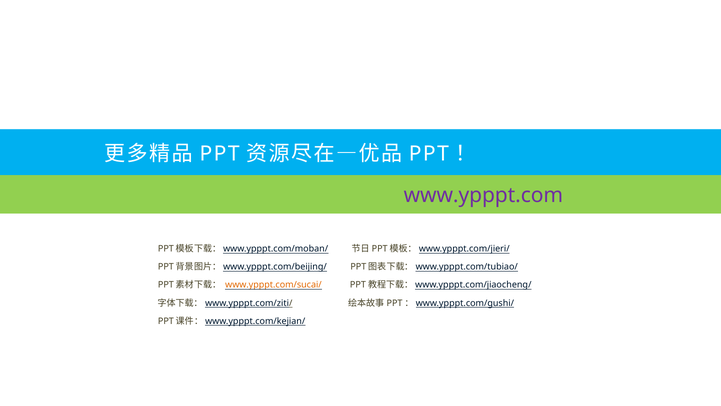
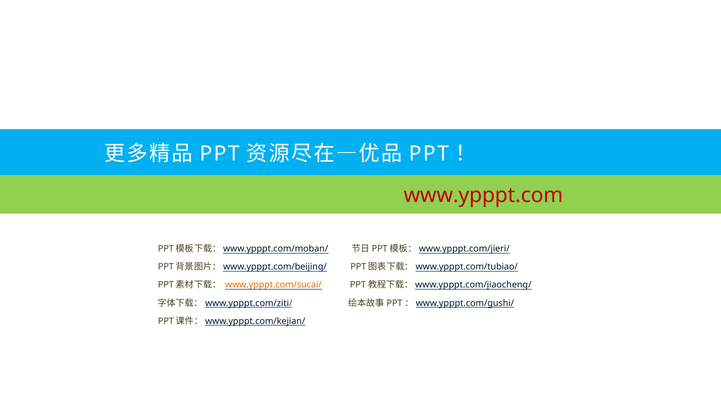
www.ypppt.com colour: purple -> red (483, 195)
